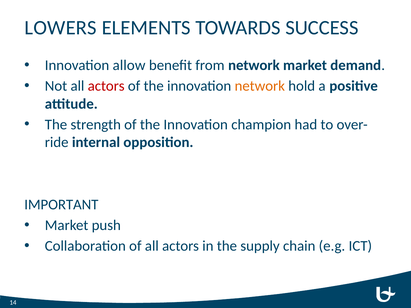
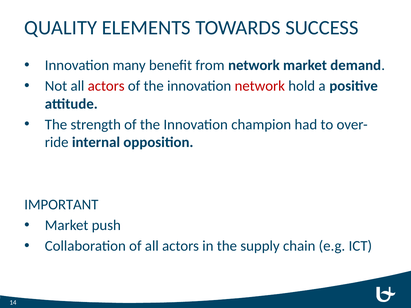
LOWERS: LOWERS -> QUALITY (61, 28)
allow: allow -> many (129, 65)
network colour: orange -> red (260, 86)
